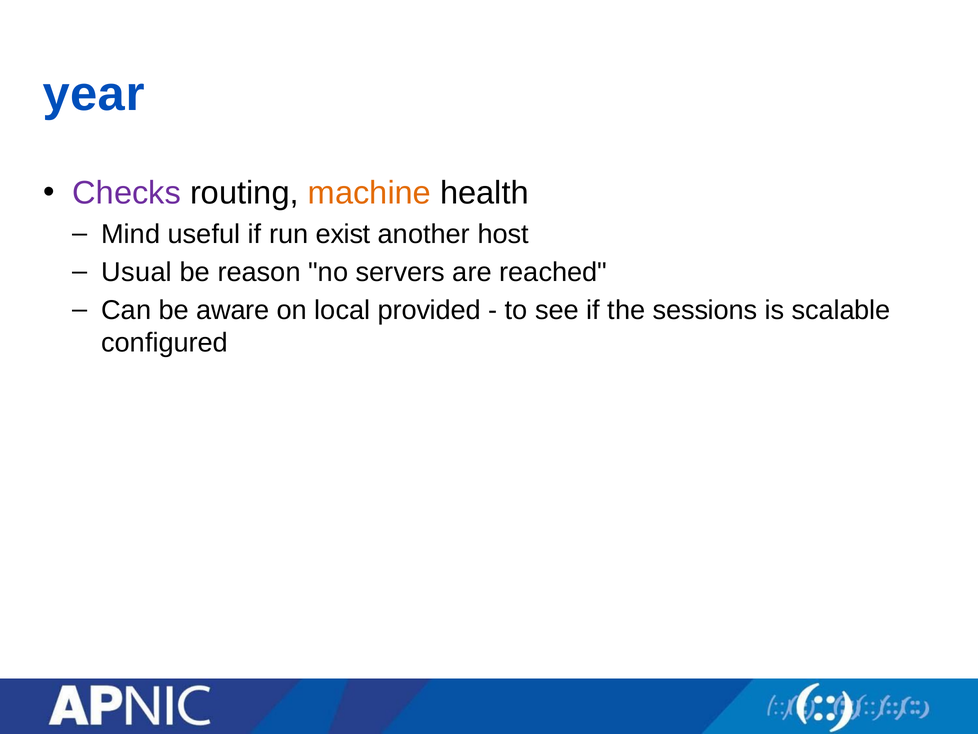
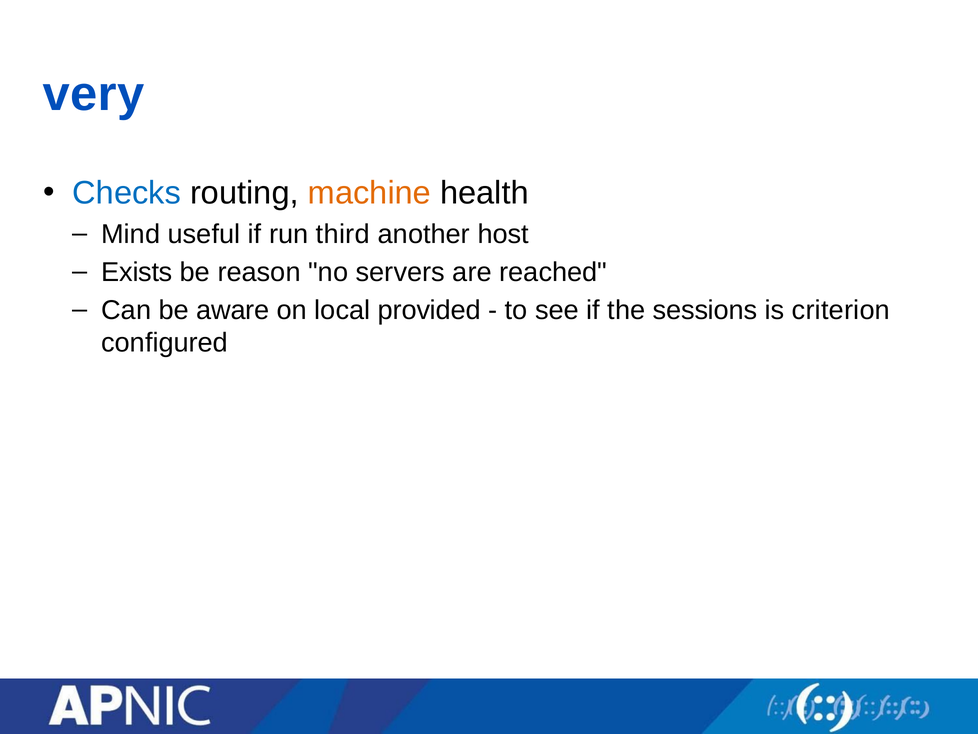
year: year -> very (94, 94)
Checks colour: purple -> blue (127, 193)
exist: exist -> third (343, 234)
Usual: Usual -> Exists (137, 272)
scalable: scalable -> criterion (841, 310)
